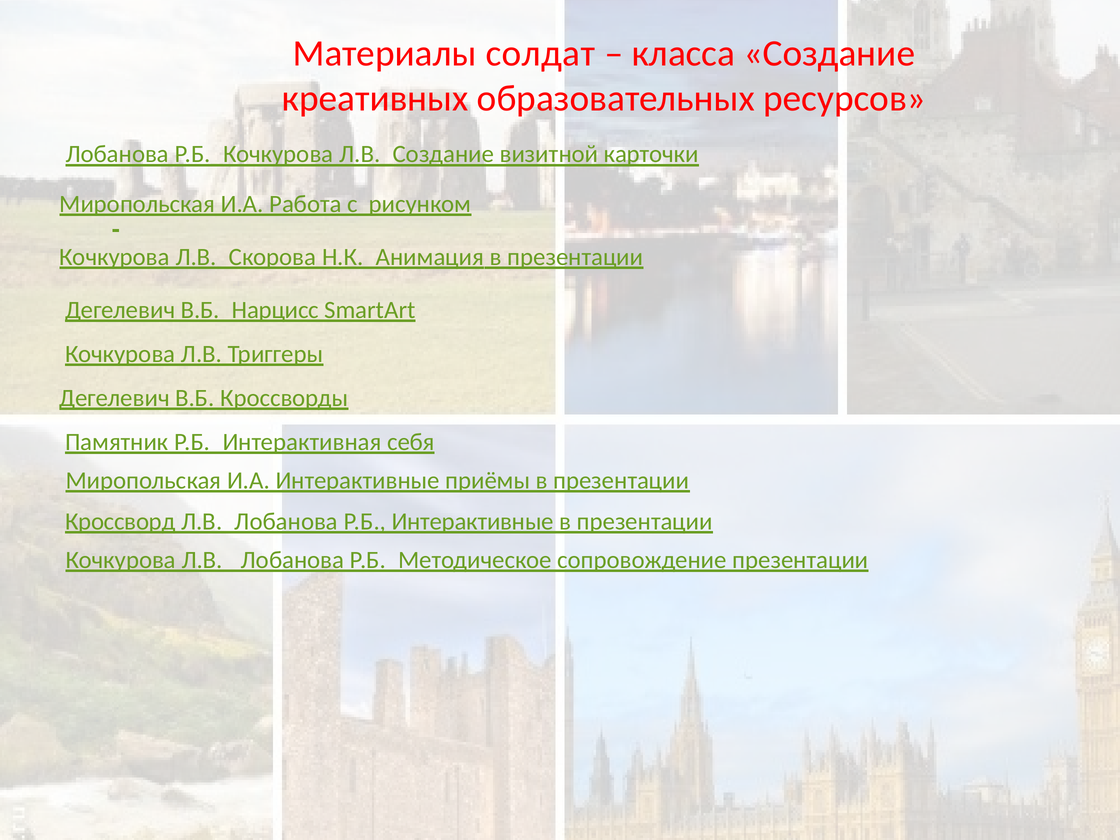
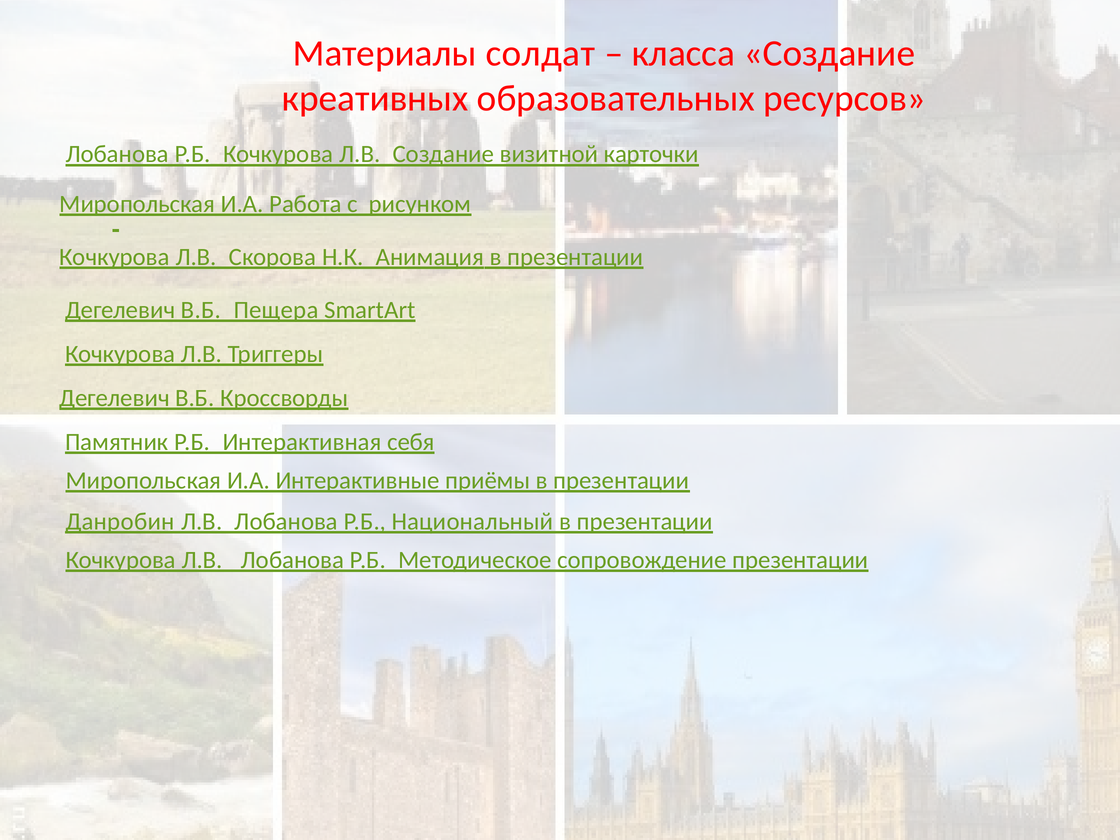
В.Б._Нарцисс: В.Б._Нарцисс -> В.Б._Пещера (250, 310)
Кроссворд: Кроссворд -> Данробин (120, 522)
Р.Б Интерактивные: Интерактивные -> Национальный (473, 522)
